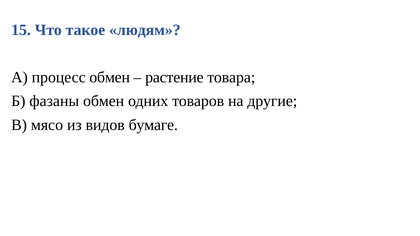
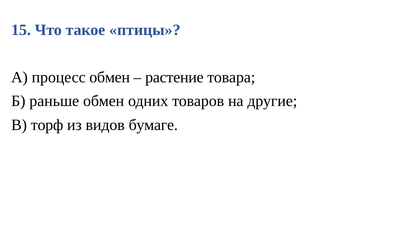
людям: людям -> птицы (145, 30)
фазаны: фазаны -> раньше (54, 101)
мясо: мясо -> торф (47, 125)
